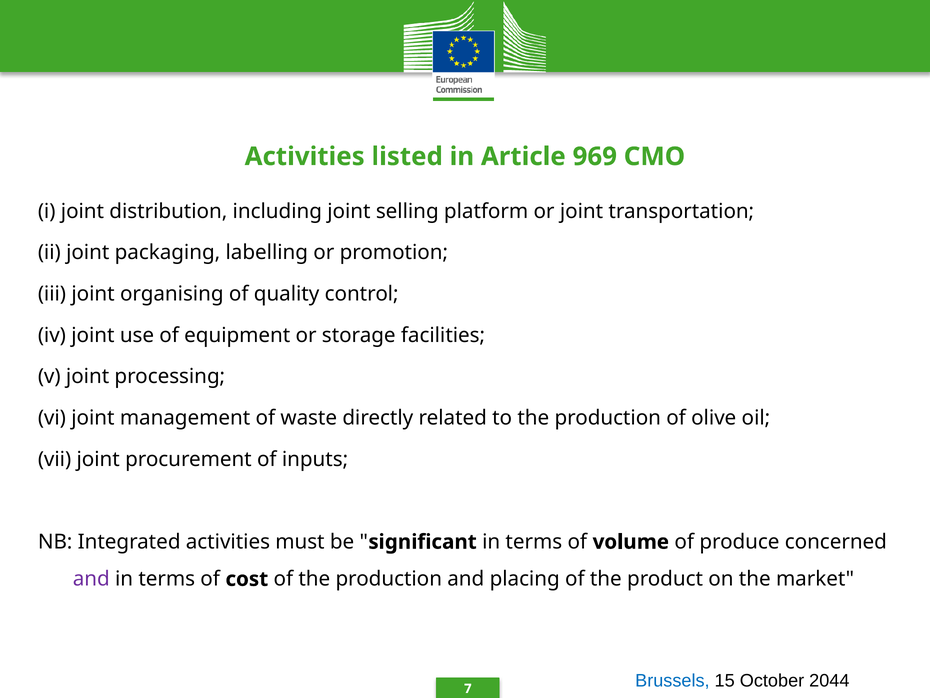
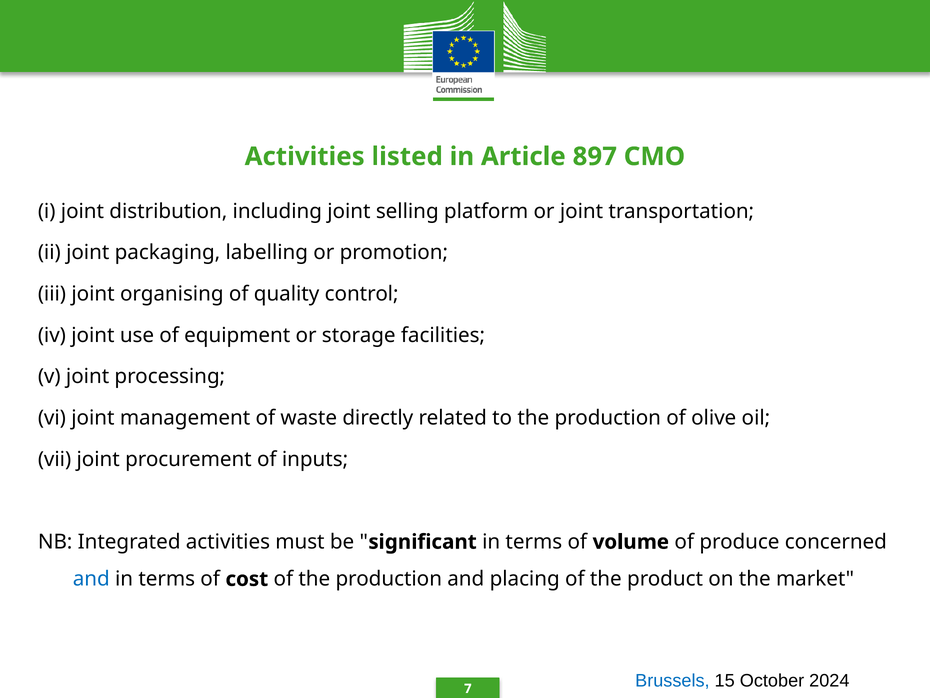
969: 969 -> 897 (595, 156)
and colour: purple -> blue (91, 579)
2044: 2044 -> 2024 (829, 680)
